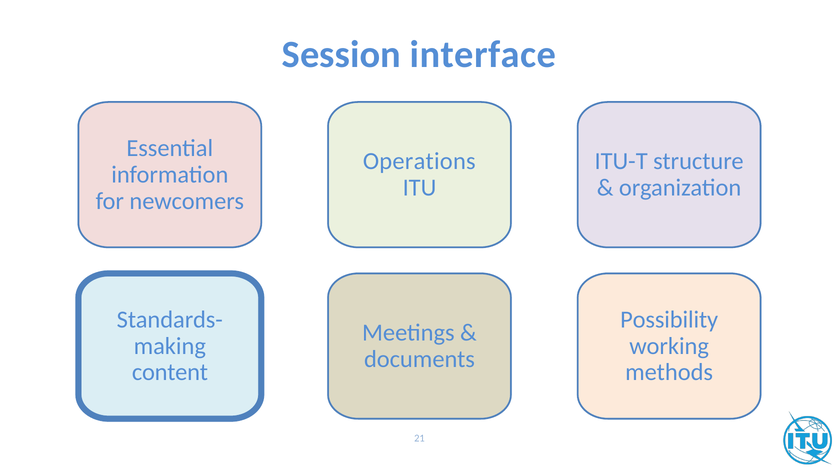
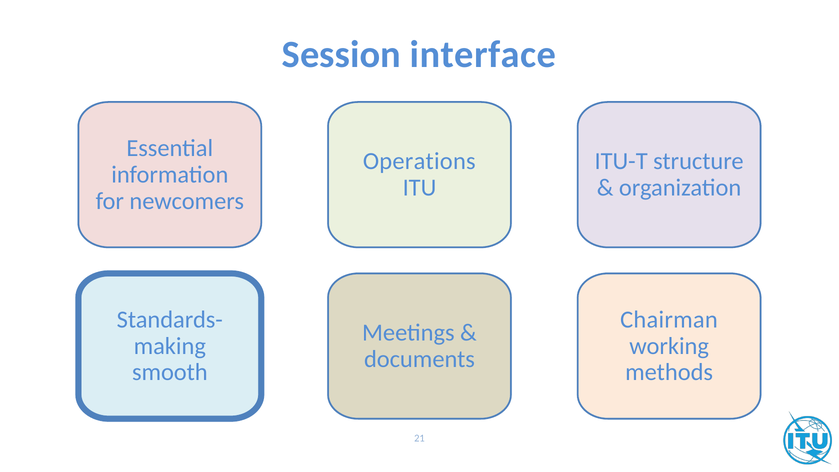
Possibility: Possibility -> Chairman (669, 319)
content: content -> smooth (170, 372)
